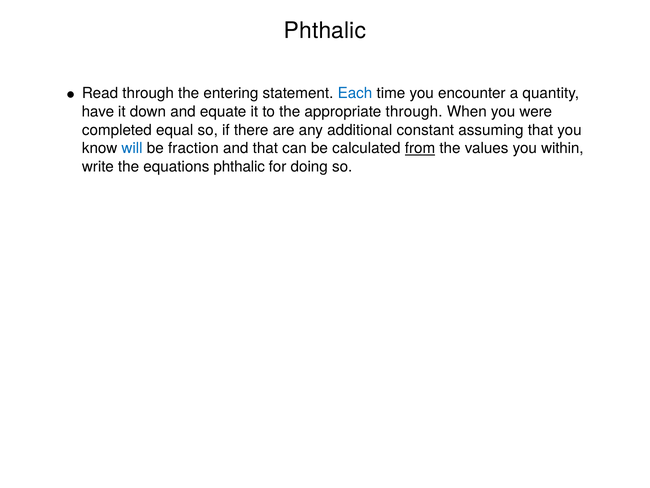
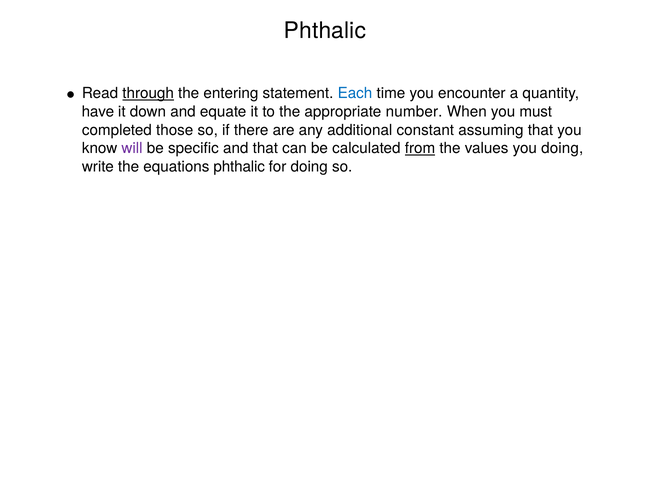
through underline: none -> present (148, 93)
appropriate through: through -> number (414, 112)
were: were -> must (536, 112)
equal: equal -> those (175, 130)
will colour: blue -> purple (132, 148)
fraction: fraction -> specific (193, 148)
you within: within -> doing (562, 148)
